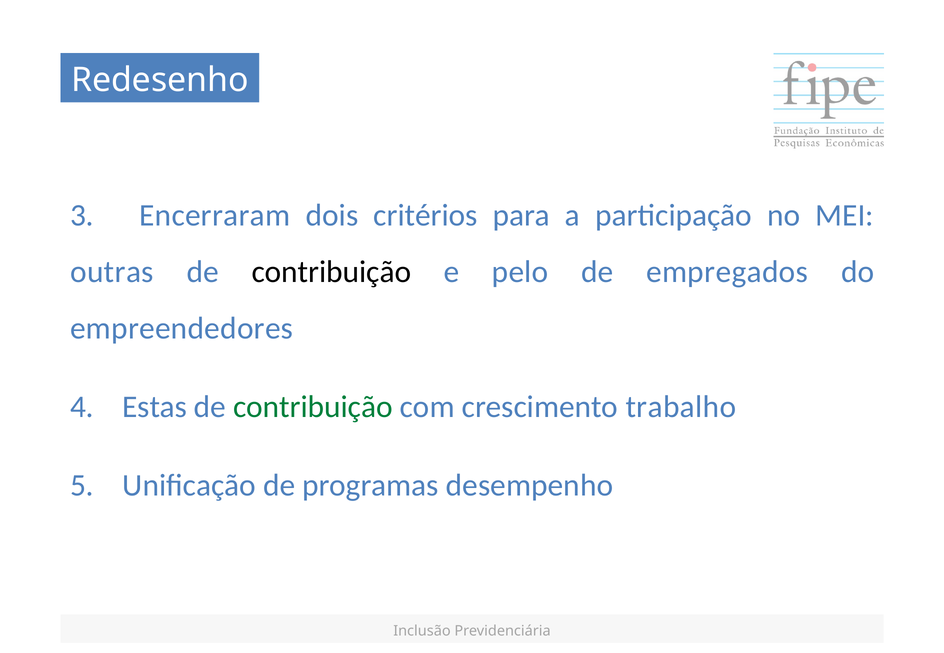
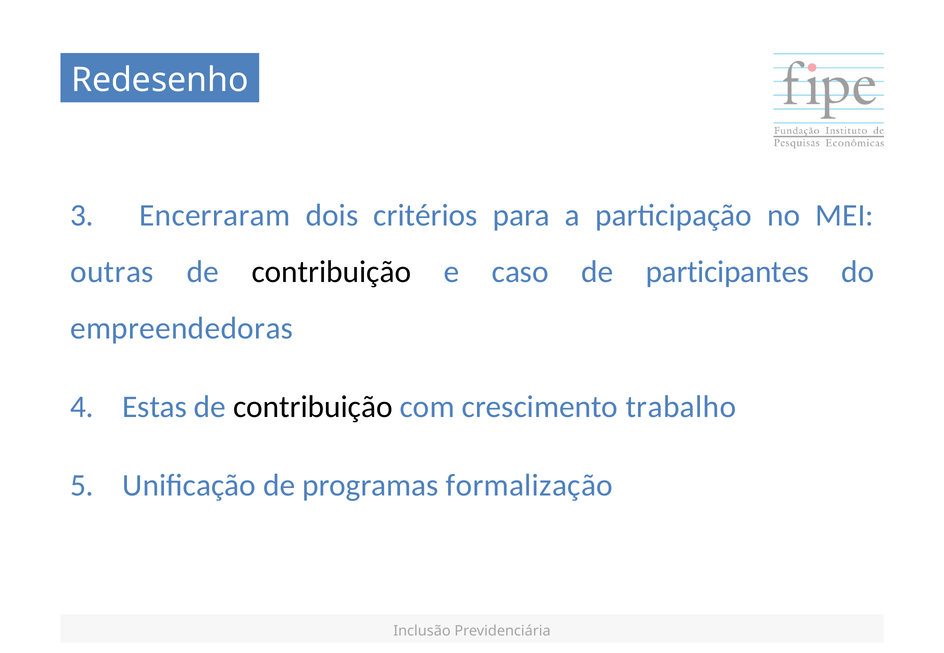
pelo: pelo -> caso (520, 272)
empregados: empregados -> participantes (727, 272)
empreendedores: empreendedores -> empreendedoras (182, 329)
contribuição colour: green -> black (313, 407)
desempenho: desempenho -> formalização (529, 486)
